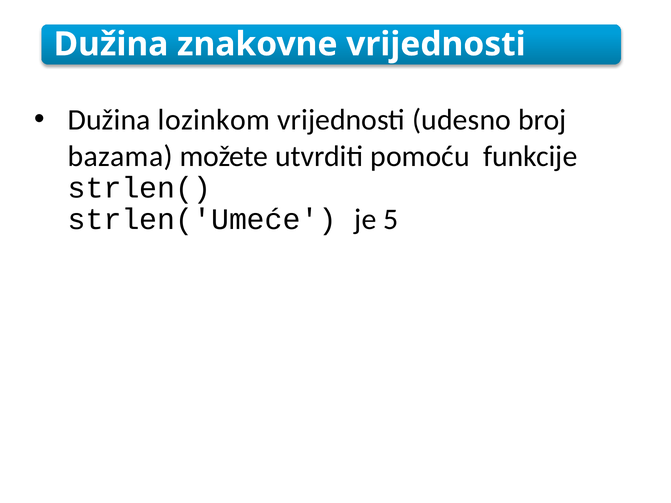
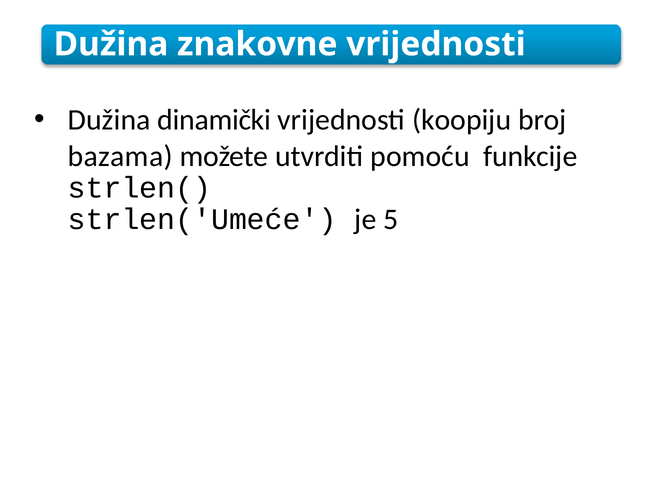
lozinkom: lozinkom -> dinamički (214, 120)
udesno: udesno -> koopiju (462, 120)
